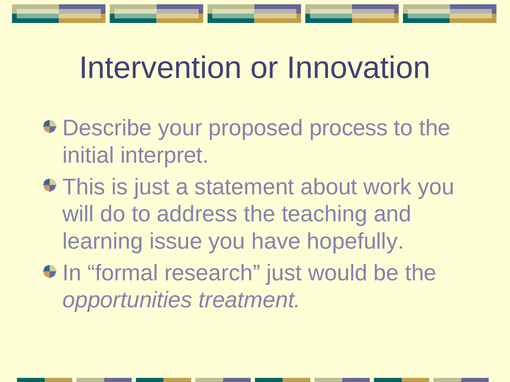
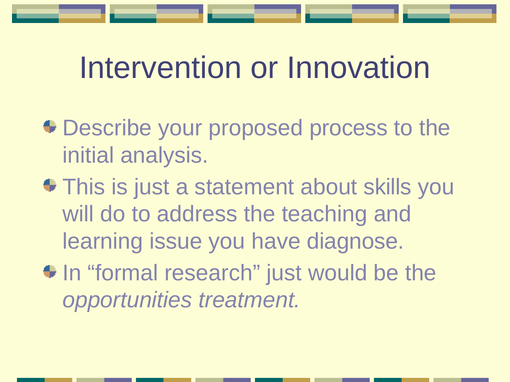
interpret: interpret -> analysis (164, 155)
work: work -> skills (388, 187)
hopefully: hopefully -> diagnose (356, 242)
